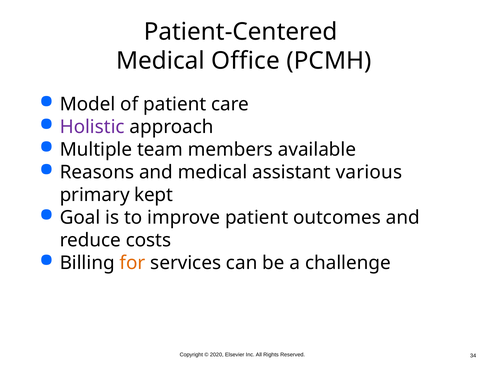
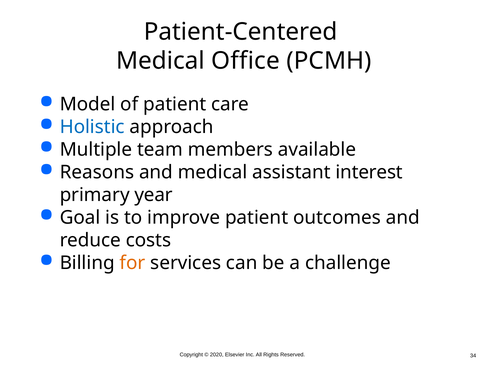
Holistic colour: purple -> blue (92, 127)
various: various -> interest (369, 172)
kept: kept -> year (154, 195)
